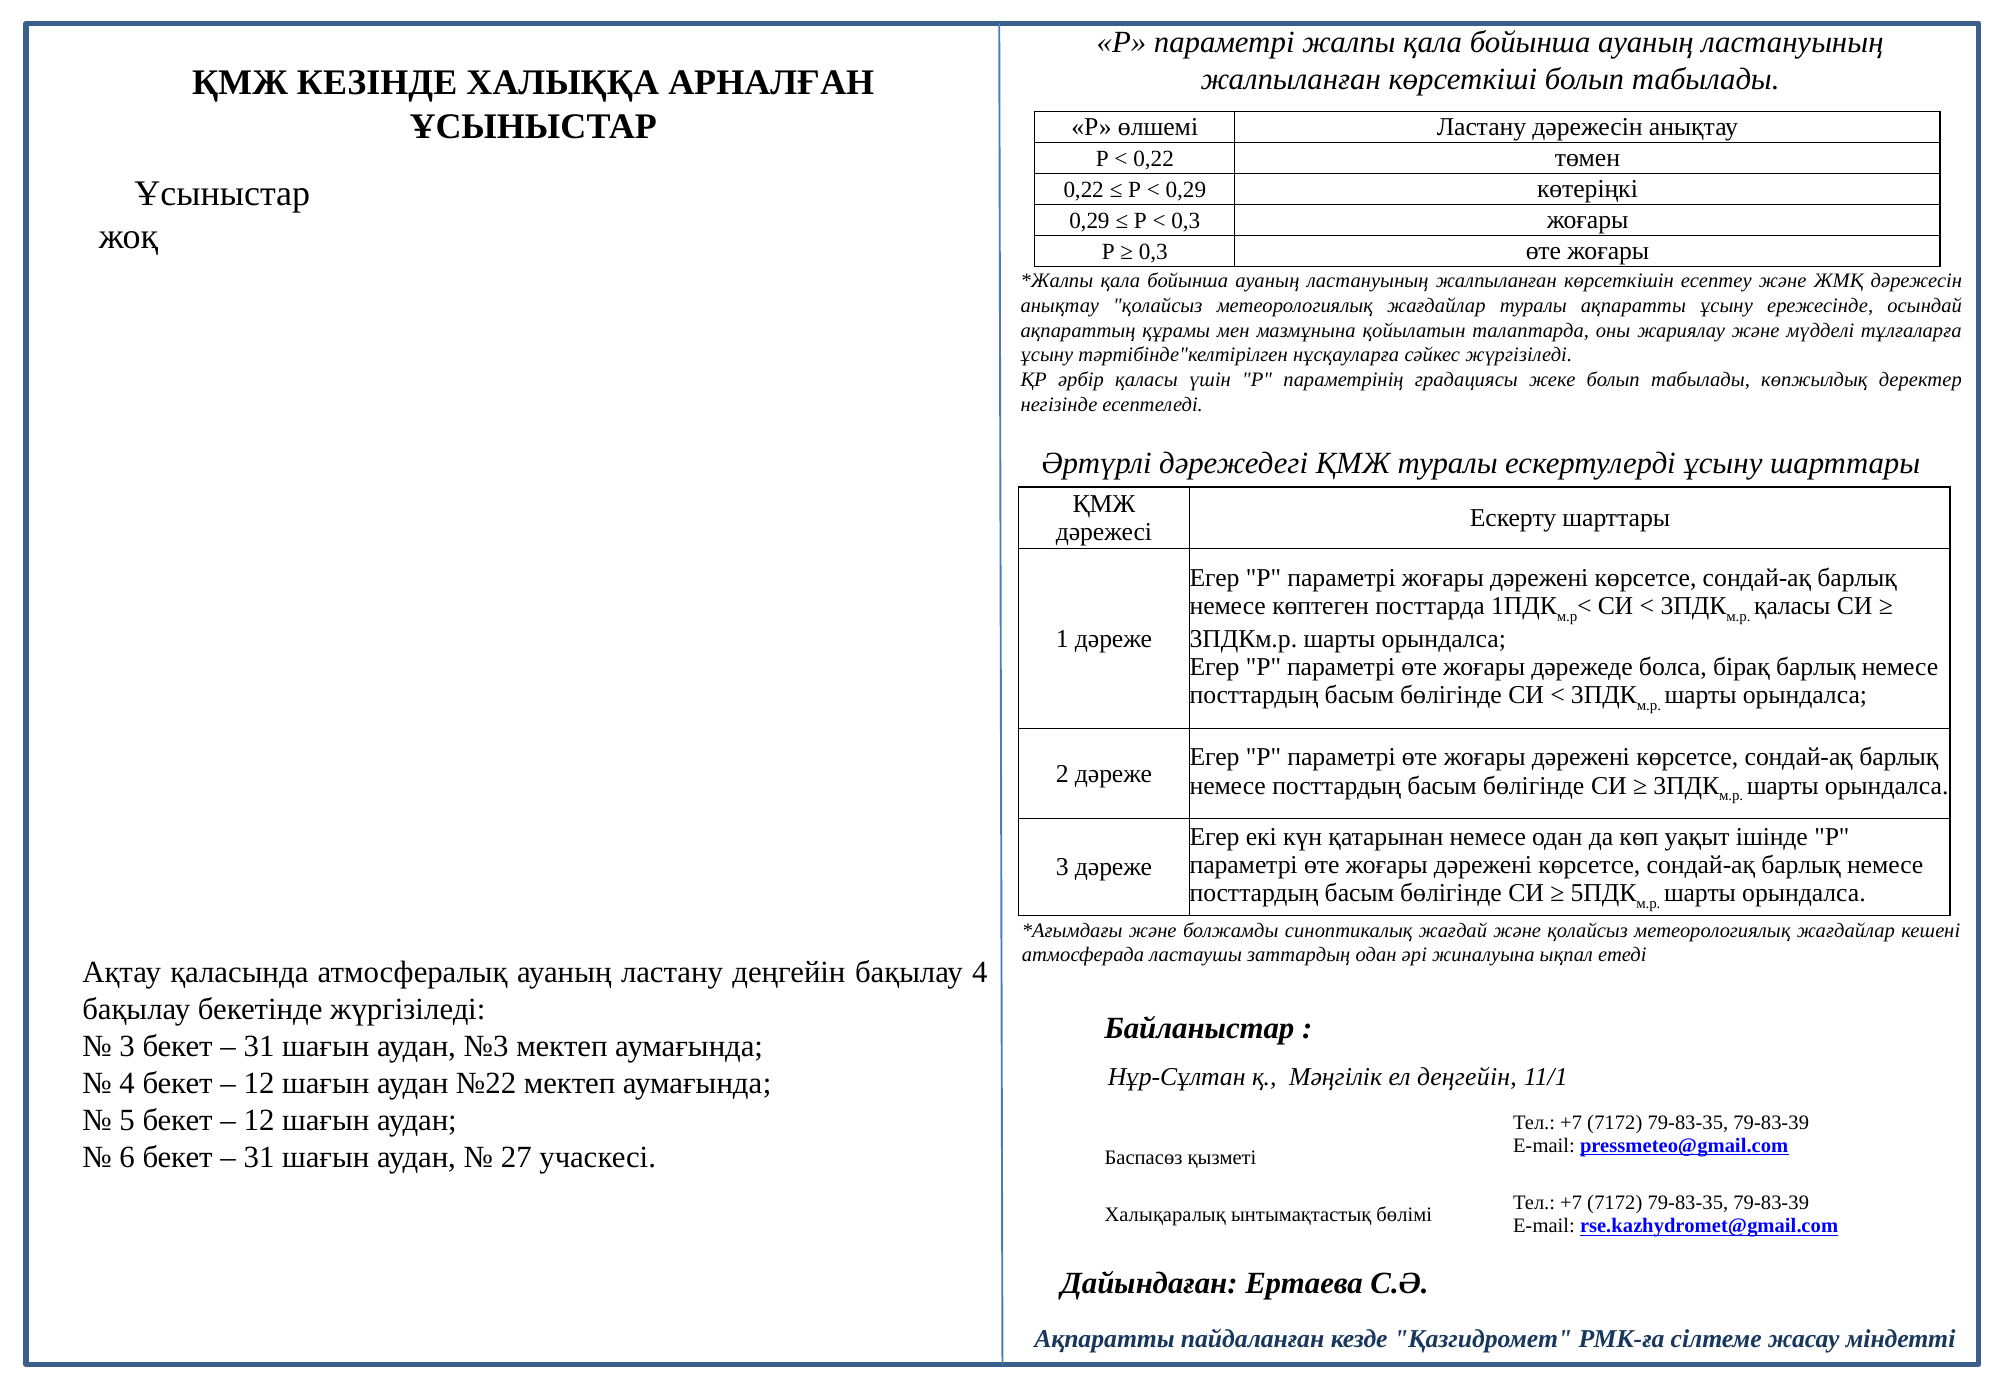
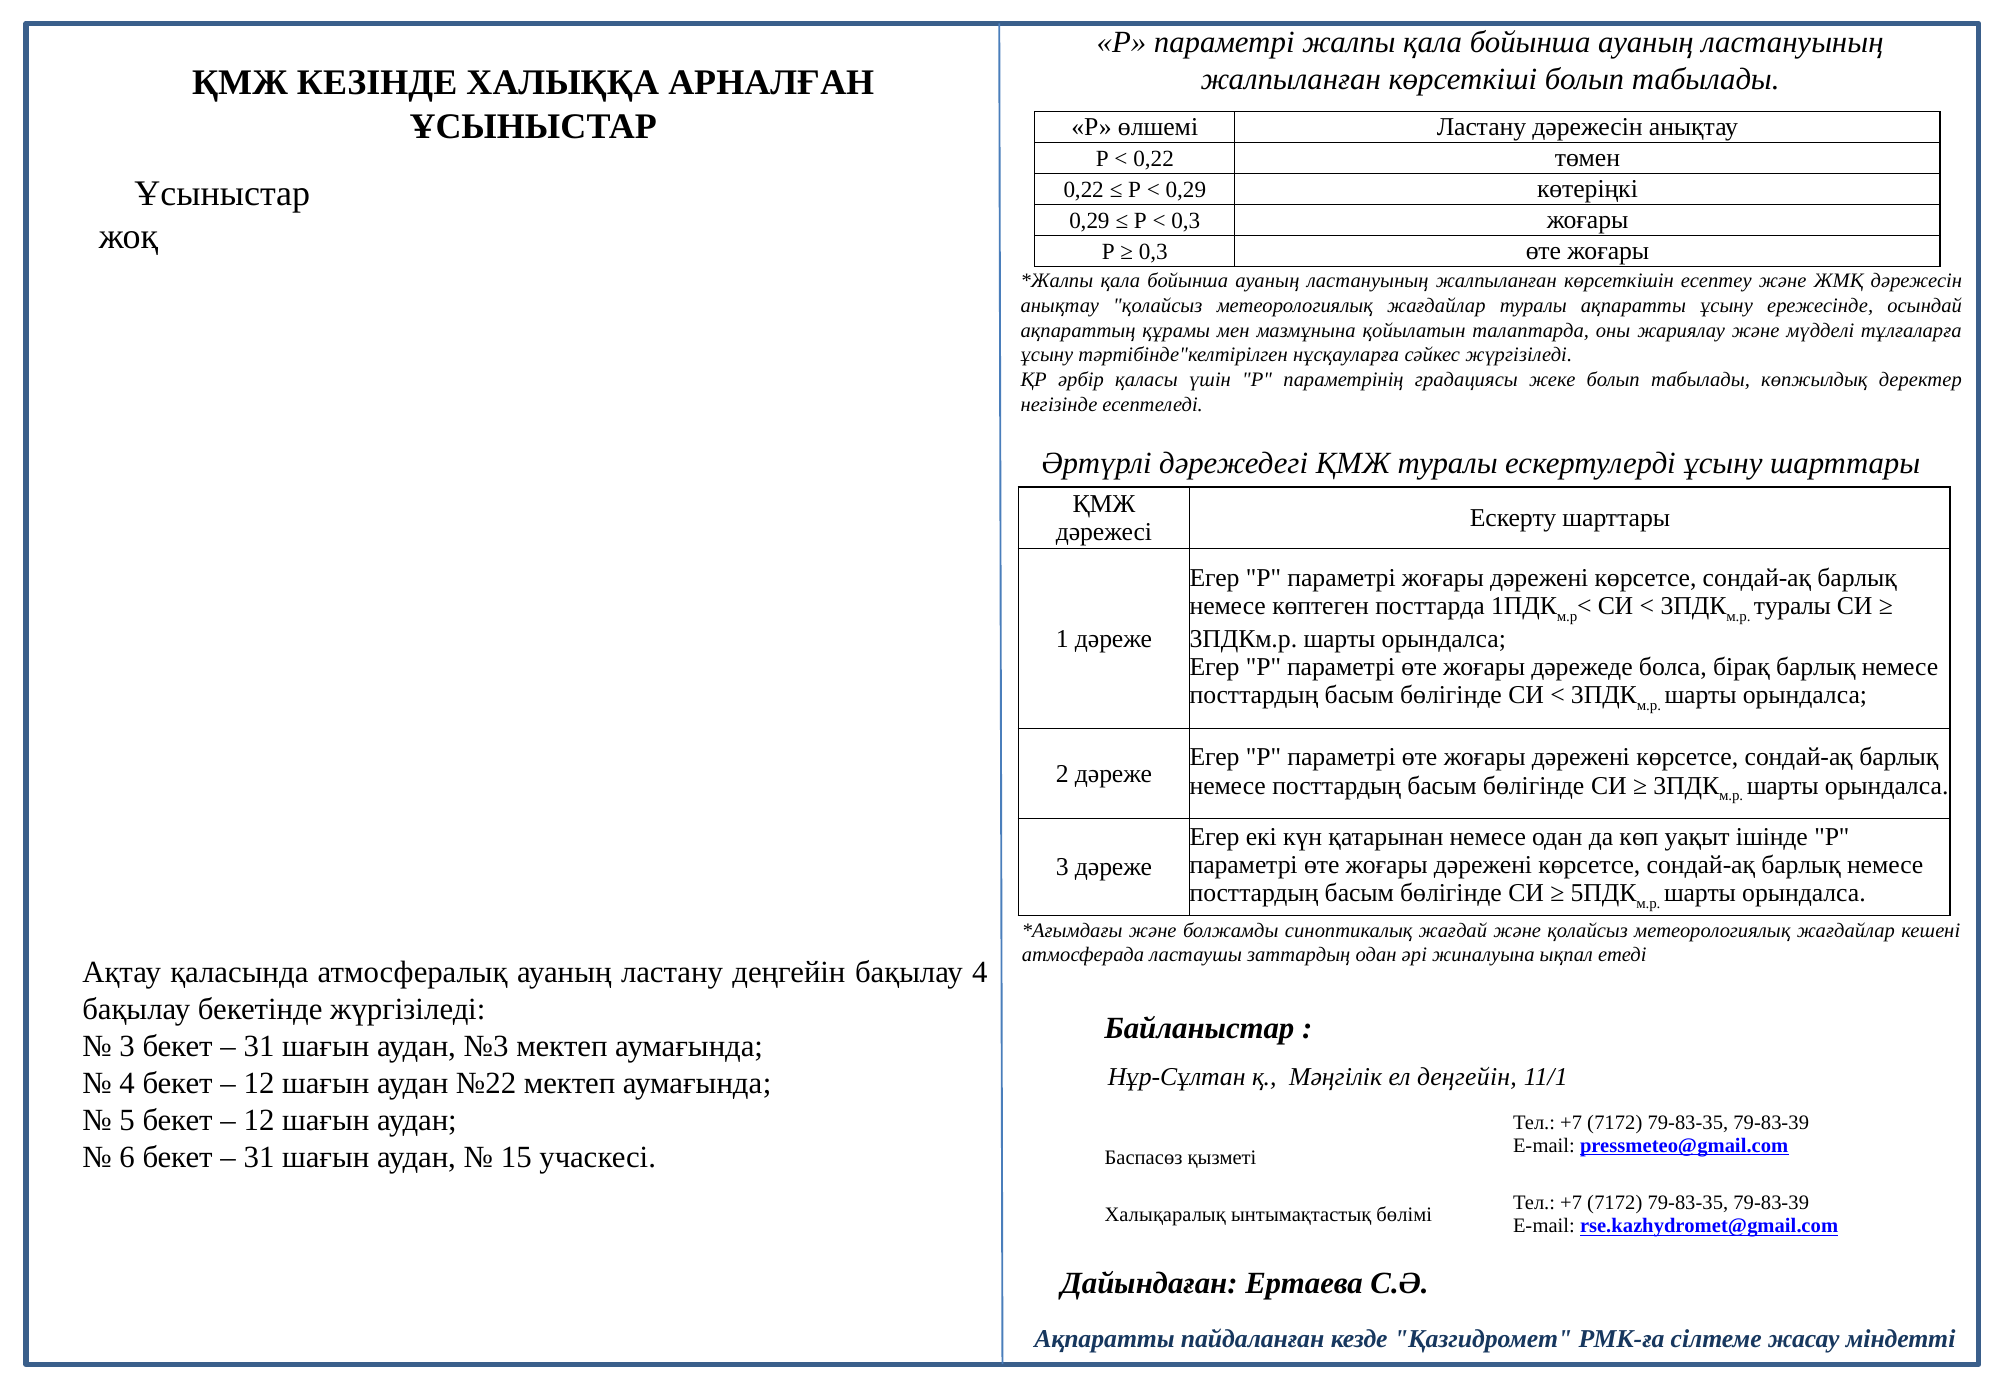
қаласы: қаласы -> туралы (1792, 606)
27: 27 -> 15 (516, 1158)
